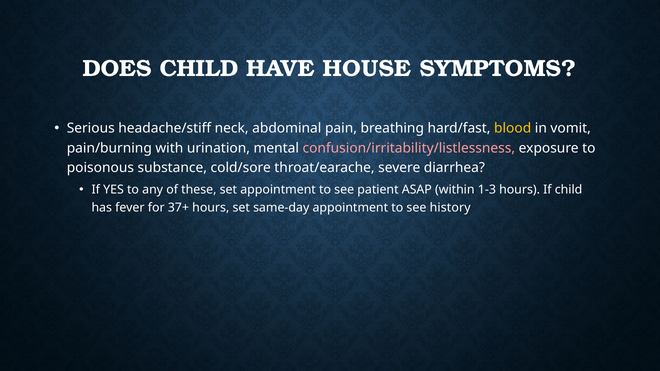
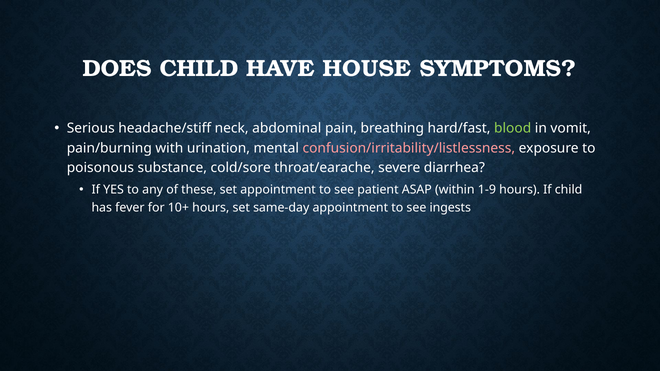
blood colour: yellow -> light green (513, 128)
1-3: 1-3 -> 1-9 (487, 190)
37+: 37+ -> 10+ (178, 208)
history: history -> ingests (450, 208)
